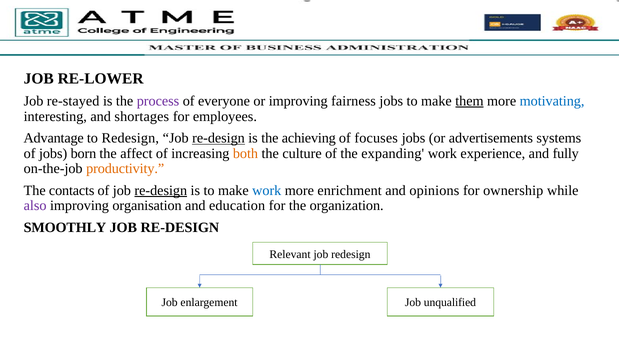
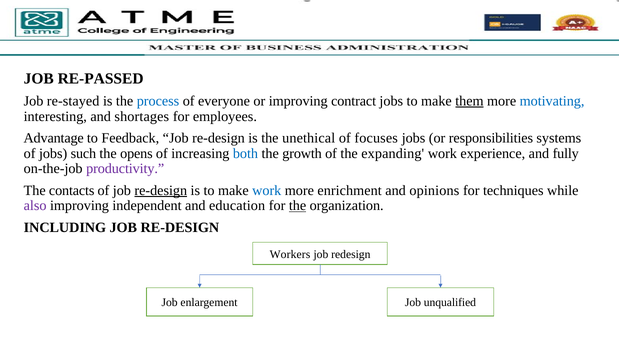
RE-LOWER: RE-LOWER -> RE-PASSED (101, 79)
process colour: purple -> blue (158, 101)
fairness: fairness -> contract (354, 101)
to Redesign: Redesign -> Feedback (130, 138)
re-design underline: present -> none (219, 138)
achieving: achieving -> unethical (309, 138)
advertisements: advertisements -> responsibilities (491, 138)
born: born -> such (83, 153)
affect: affect -> opens (136, 153)
both colour: orange -> blue (245, 153)
culture: culture -> growth (302, 153)
productivity colour: orange -> purple (125, 169)
ownership: ownership -> techniques (513, 191)
organisation: organisation -> independent (147, 206)
the underline: none -> present (298, 206)
SMOOTHLY: SMOOTHLY -> INCLUDING (65, 228)
Relevant: Relevant -> Workers (290, 254)
